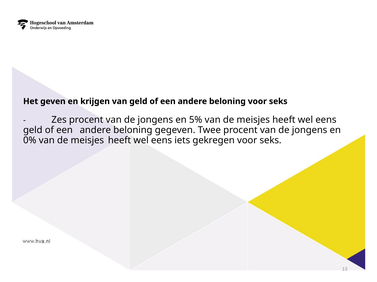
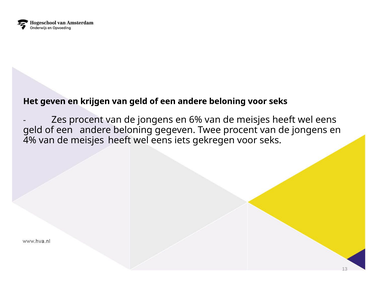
5%: 5% -> 6% (196, 120)
0%: 0% -> 4% (30, 141)
